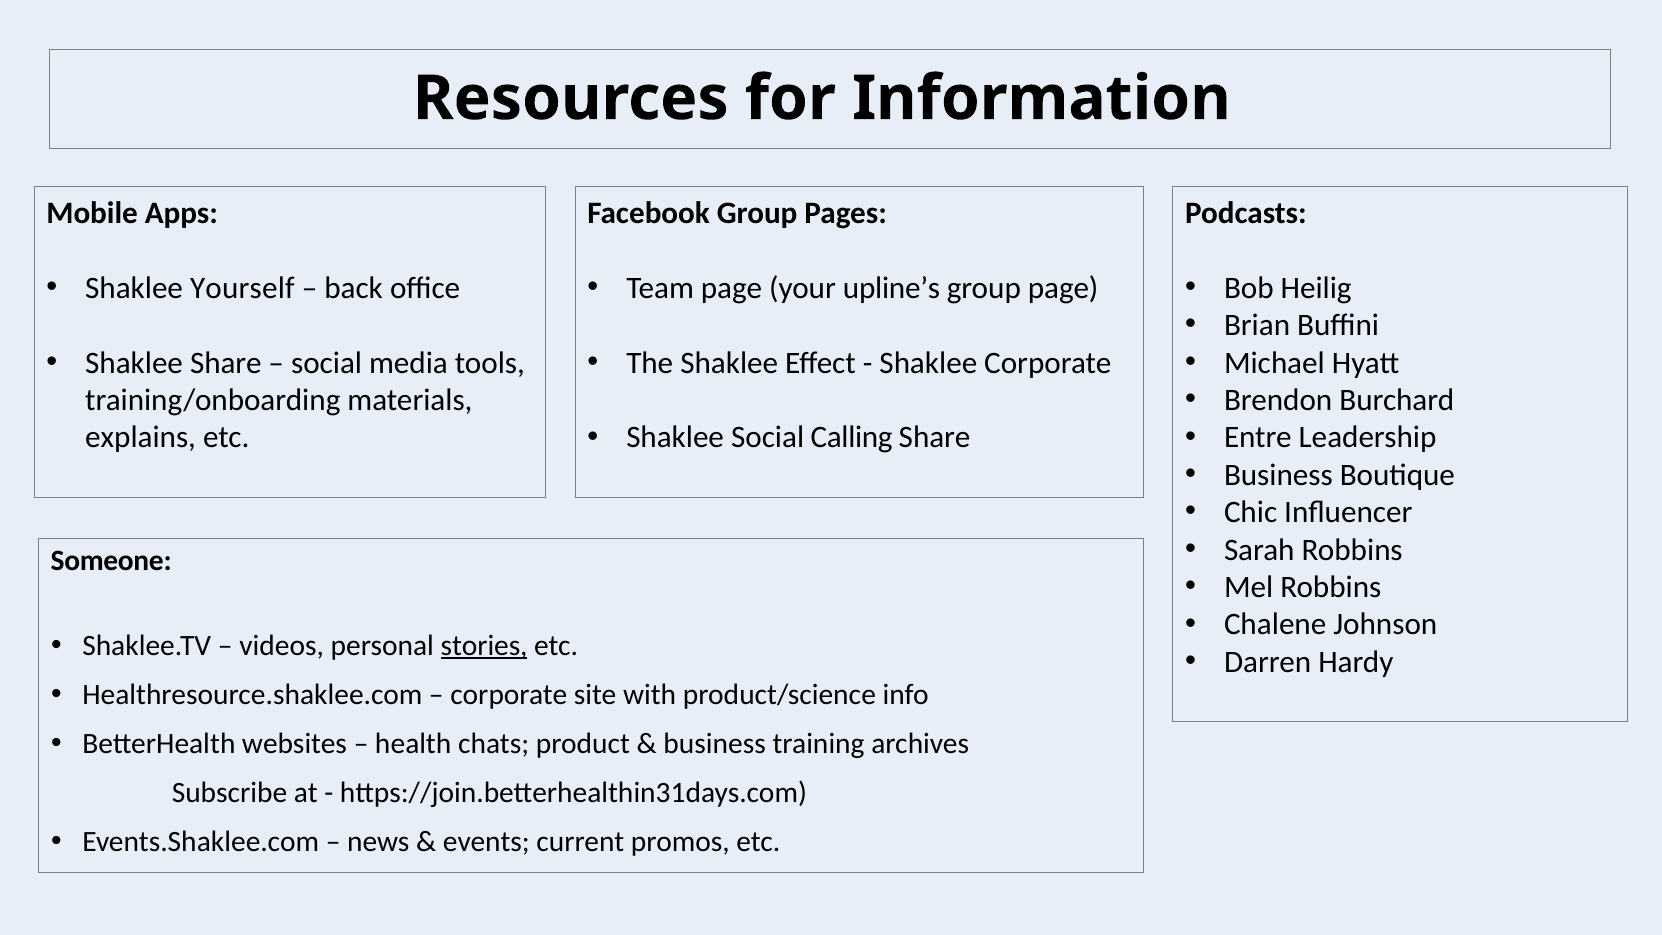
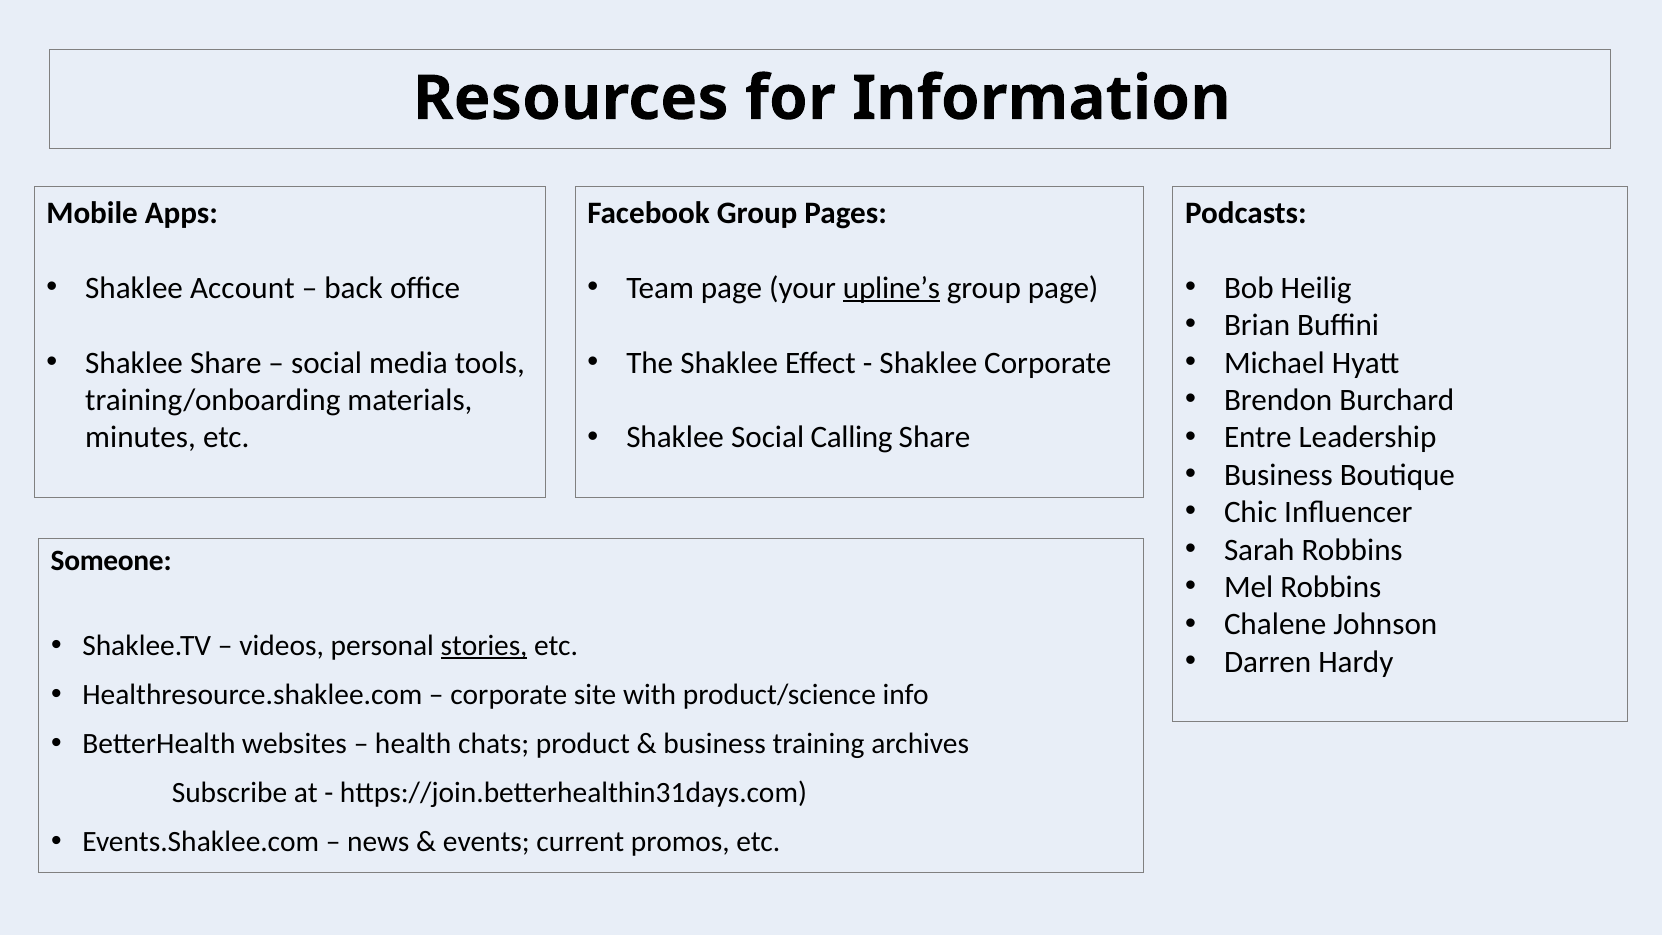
Yourself: Yourself -> Account (242, 288)
upline’s underline: none -> present (891, 288)
explains: explains -> minutes (141, 437)
